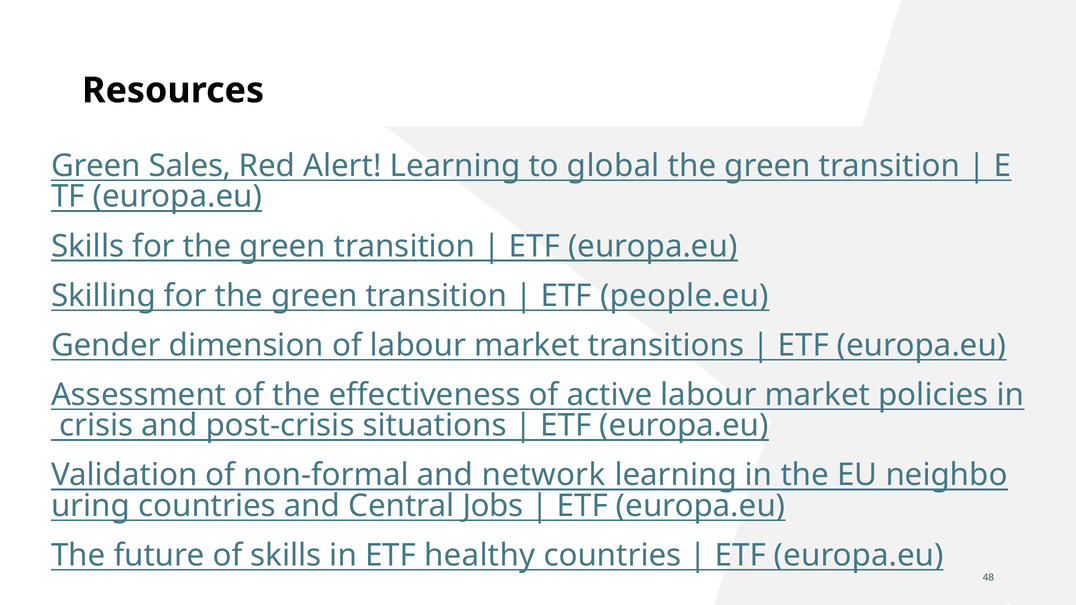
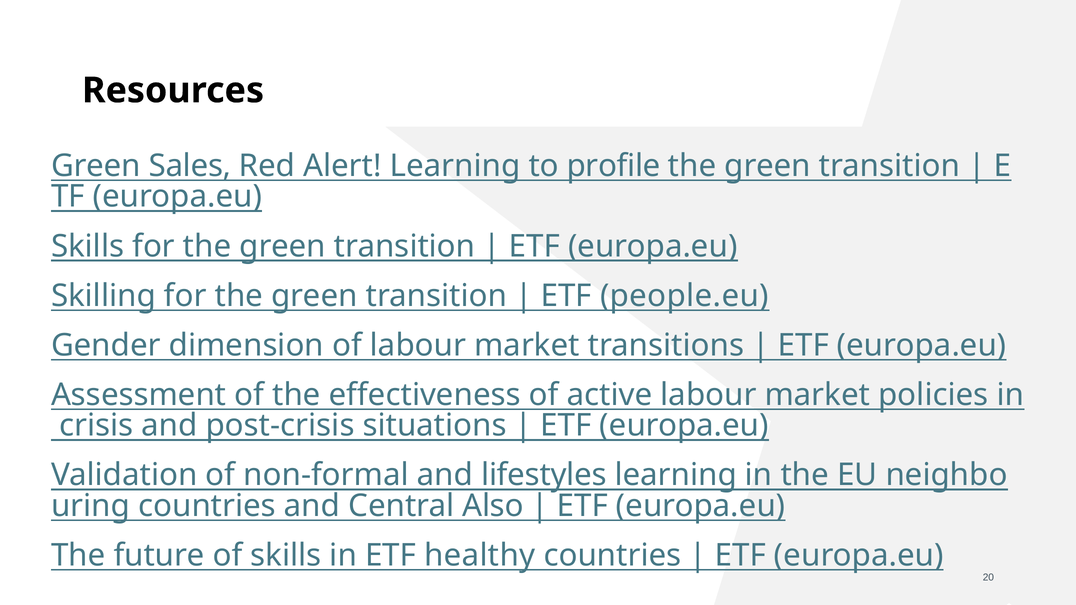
global: global -> profile (614, 166)
network: network -> lifestyles (544, 475)
Jobs: Jobs -> Also (493, 506)
48: 48 -> 20 (988, 578)
